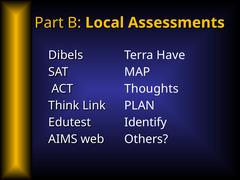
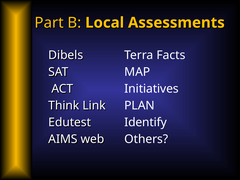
Have: Have -> Facts (171, 55)
Thoughts: Thoughts -> Initiatives (152, 89)
